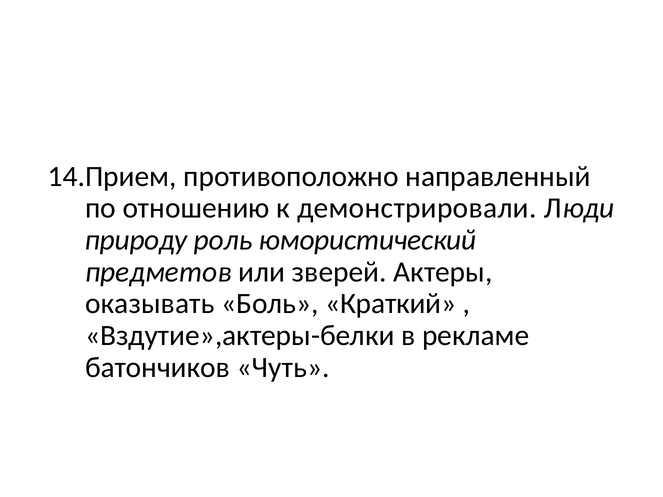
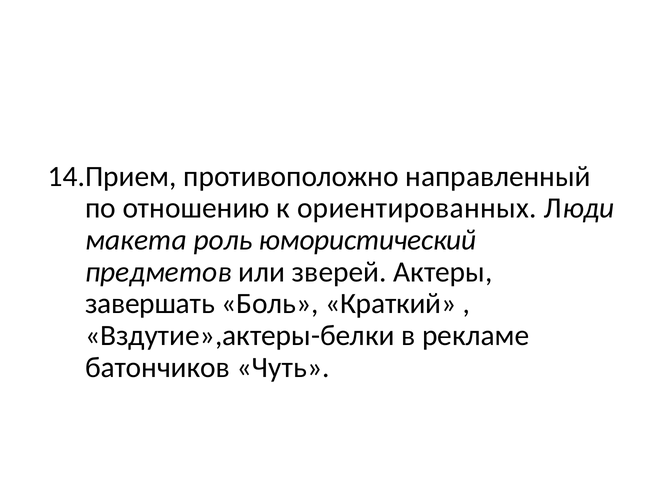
демонстрировали: демонстрировали -> ориентированных (417, 208)
природу: природу -> макета (136, 240)
оказывать: оказывать -> завершать (150, 304)
